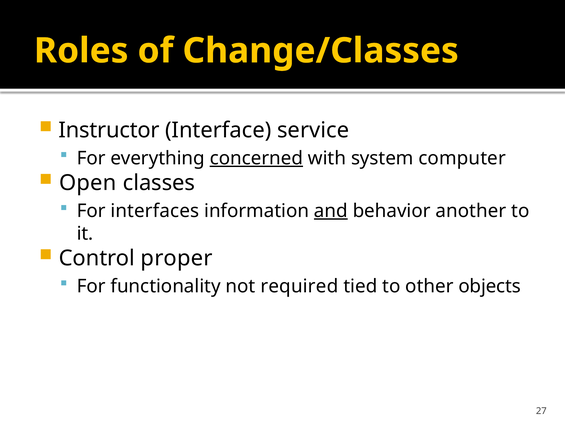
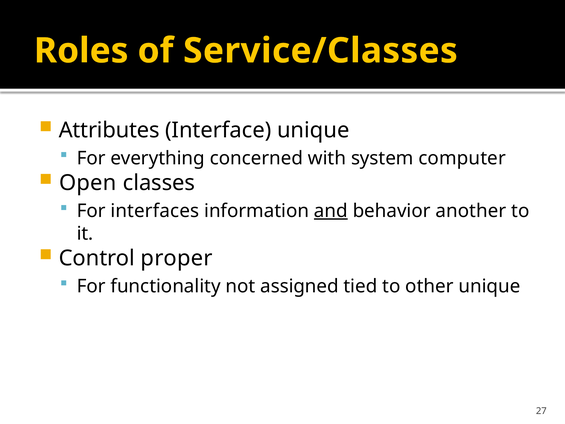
Change/Classes: Change/Classes -> Service/Classes (320, 51)
Instructor: Instructor -> Attributes (109, 130)
Interface service: service -> unique (313, 130)
concerned underline: present -> none (256, 158)
required: required -> assigned (299, 286)
other objects: objects -> unique (489, 286)
